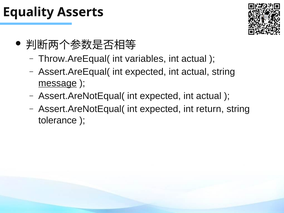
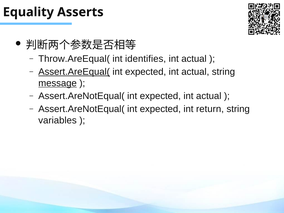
variables: variables -> identifies (146, 59)
Assert.AreEqual( underline: none -> present (74, 72)
tolerance: tolerance -> variables (58, 120)
